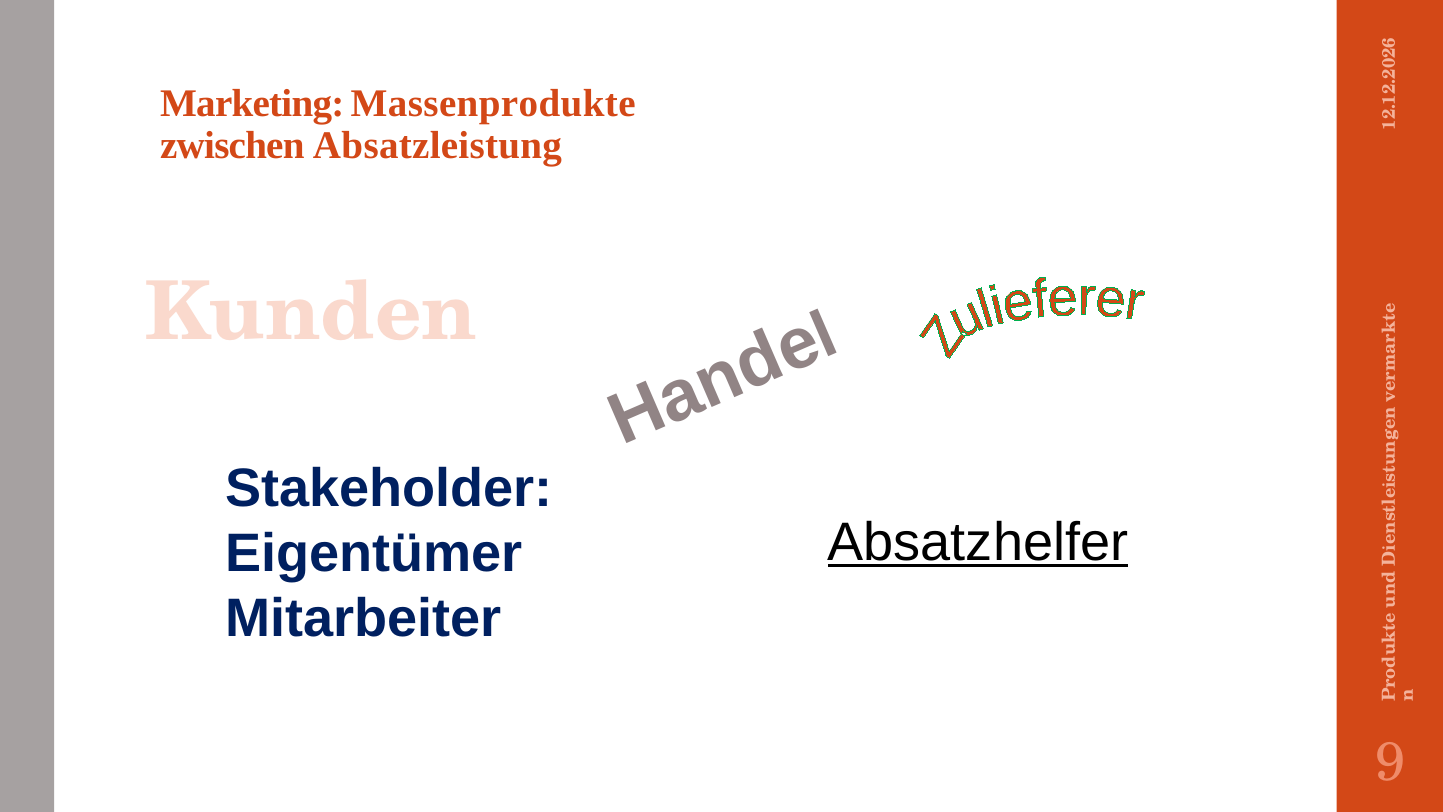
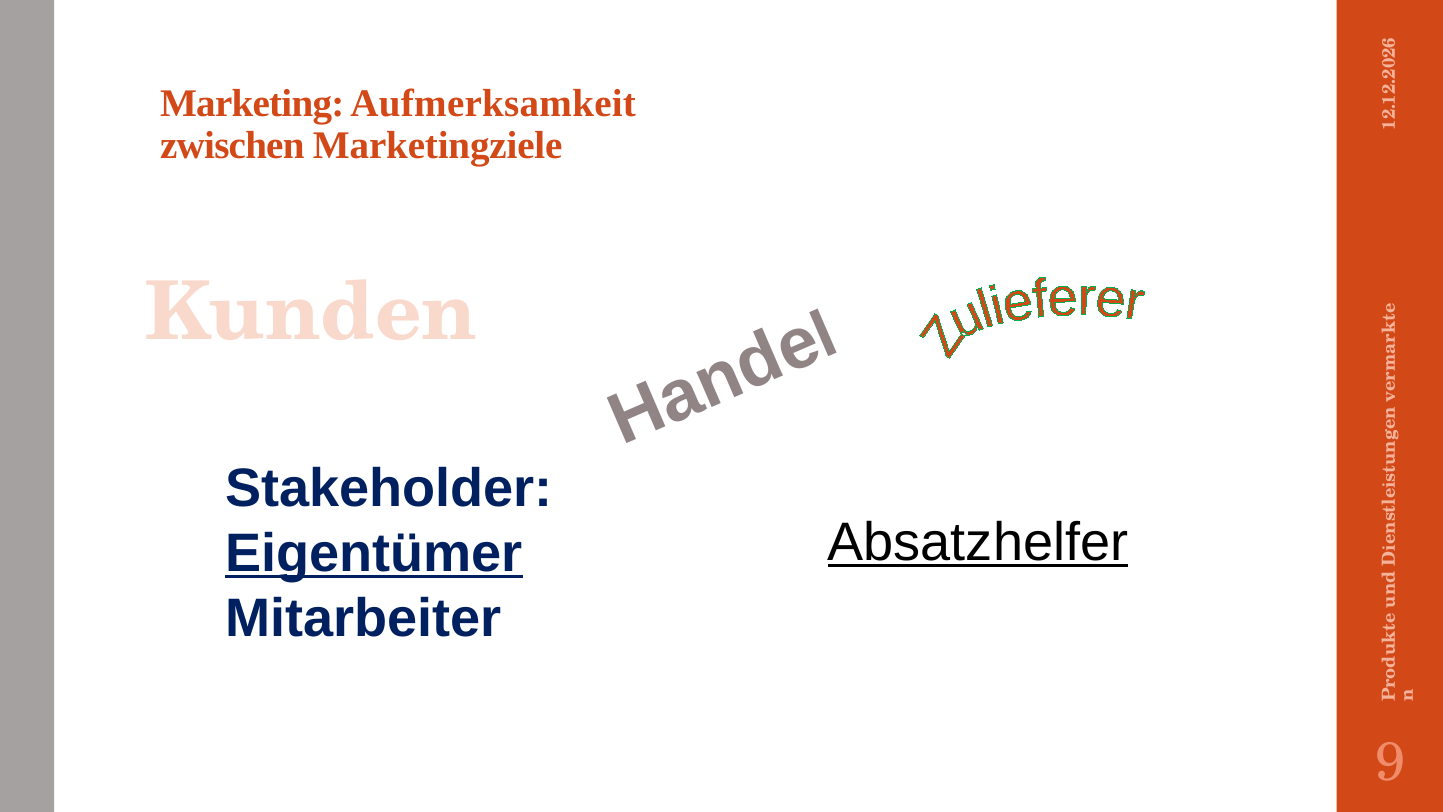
Massenprodukte: Massenprodukte -> Aufmerksamkeit (493, 103)
Absatzleistung: Absatzleistung -> Marketingziele (438, 145)
Eigentümer underline: none -> present (374, 553)
